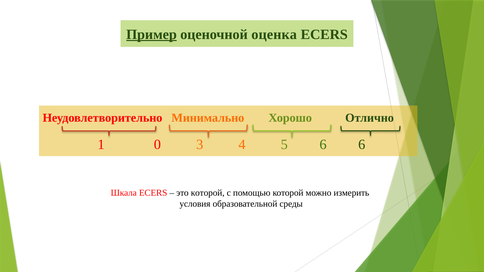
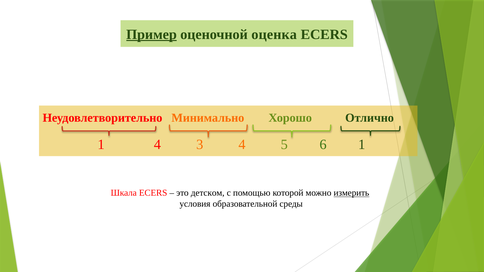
1 0: 0 -> 4 (157, 145)
6: 6 -> 1 (362, 145)
это которой: которой -> детском (208, 193)
измерить underline: none -> present (351, 193)
